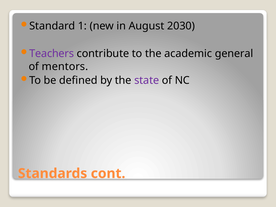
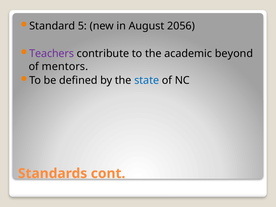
1: 1 -> 5 (82, 26)
2030: 2030 -> 2056 (181, 26)
general: general -> beyond (234, 54)
state colour: purple -> blue (147, 80)
